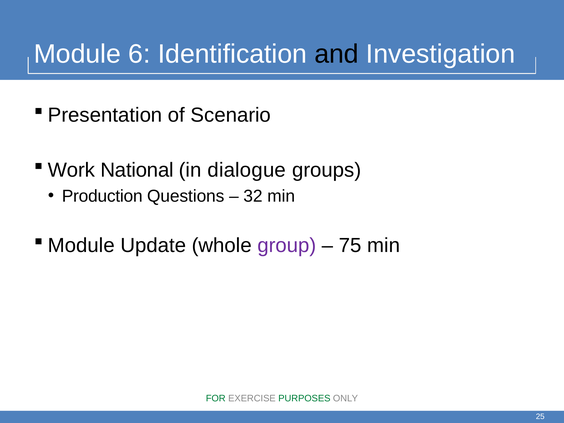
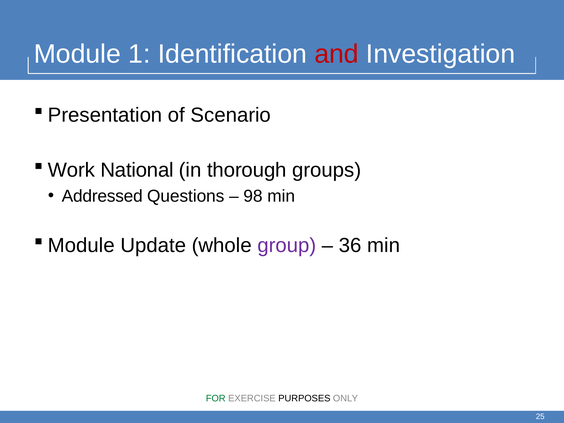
6: 6 -> 1 (139, 54)
and colour: black -> red (337, 54)
dialogue: dialogue -> thorough (247, 170)
Production: Production -> Addressed (102, 196)
32: 32 -> 98 (253, 196)
75: 75 -> 36 (350, 245)
PURPOSES colour: green -> black (304, 398)
